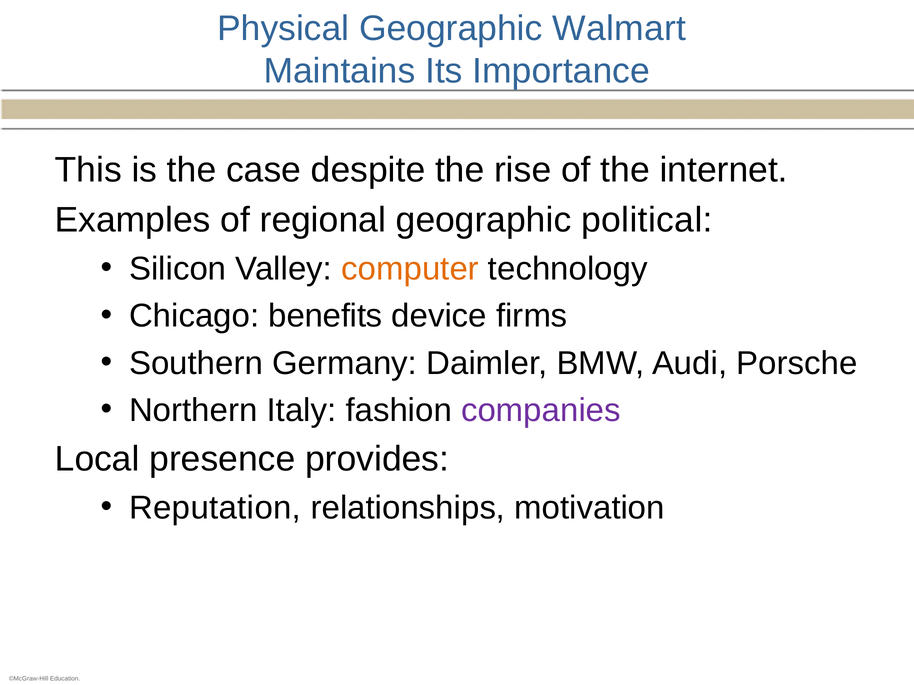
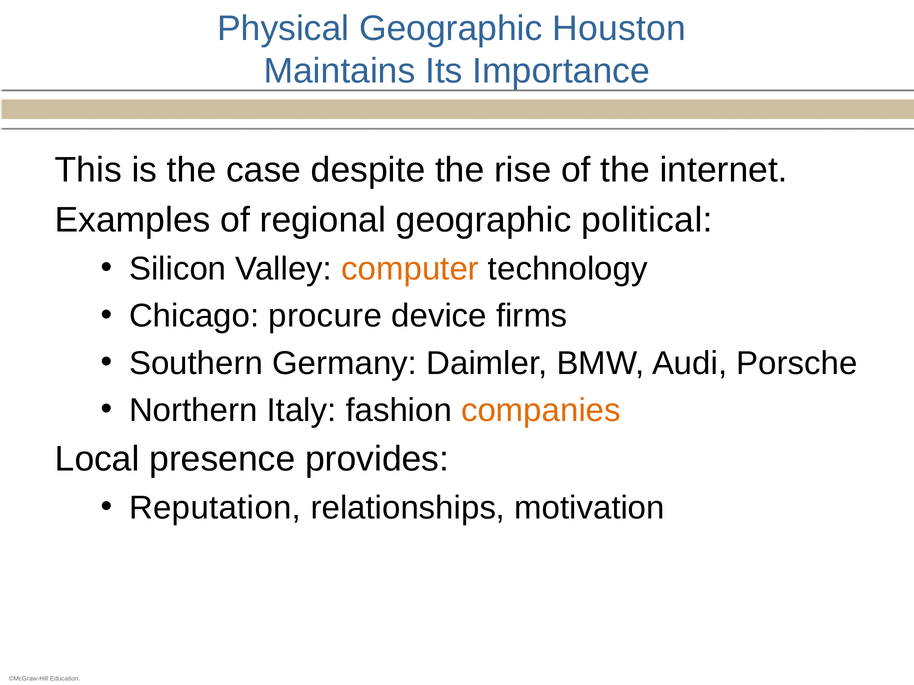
Walmart: Walmart -> Houston (619, 28)
benefits: benefits -> procure (325, 316)
companies colour: purple -> orange (541, 411)
